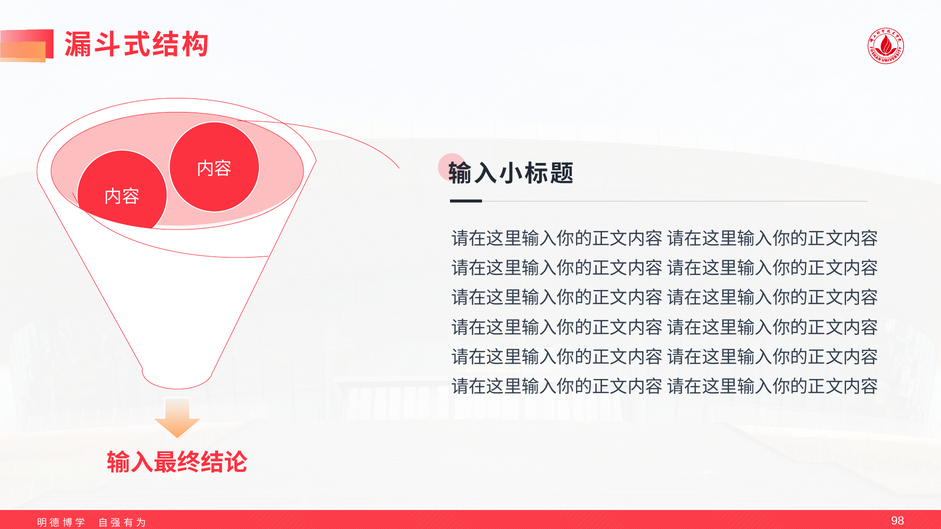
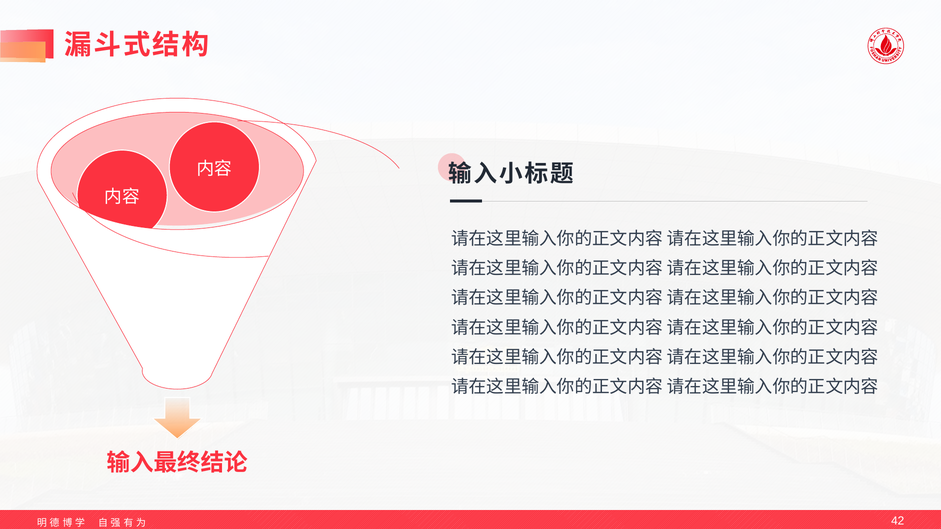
98: 98 -> 42 (898, 521)
